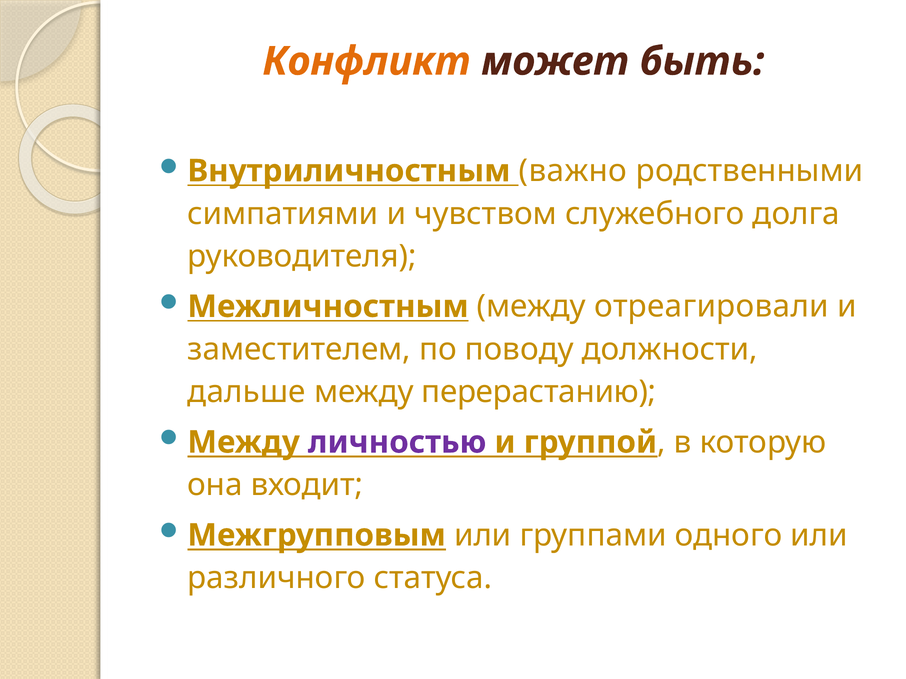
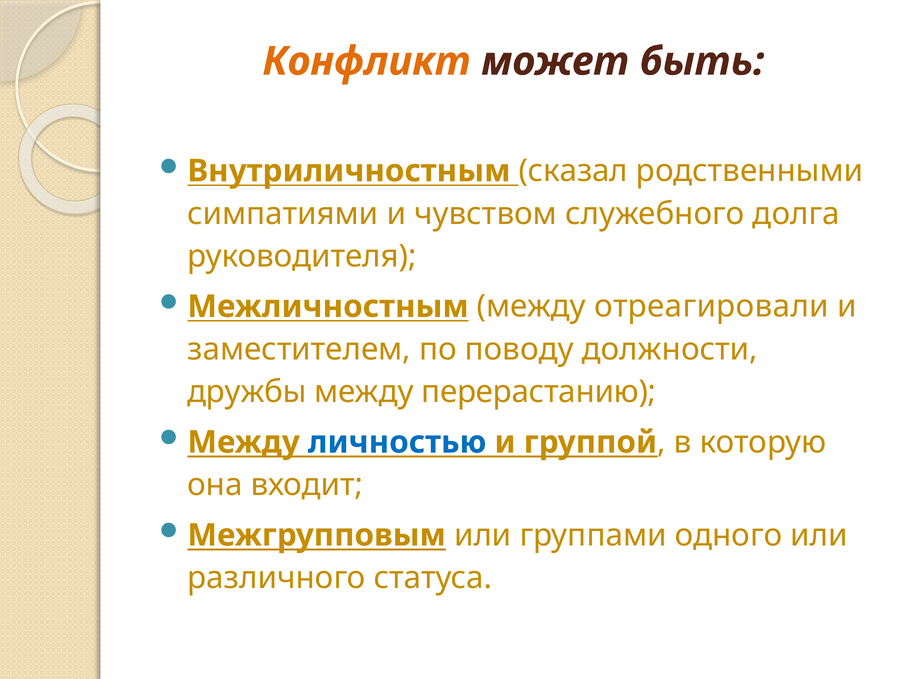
важно: важно -> сказал (573, 171)
дальше: дальше -> дружбы (247, 392)
личностью colour: purple -> blue (397, 443)
